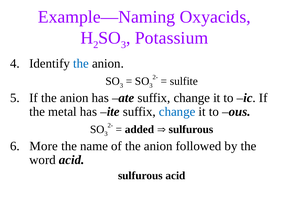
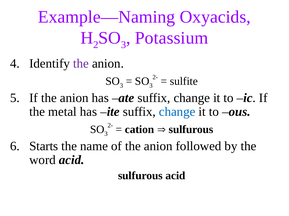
the colour: blue -> purple (81, 64)
added: added -> cation (140, 130)
More: More -> Starts (44, 147)
